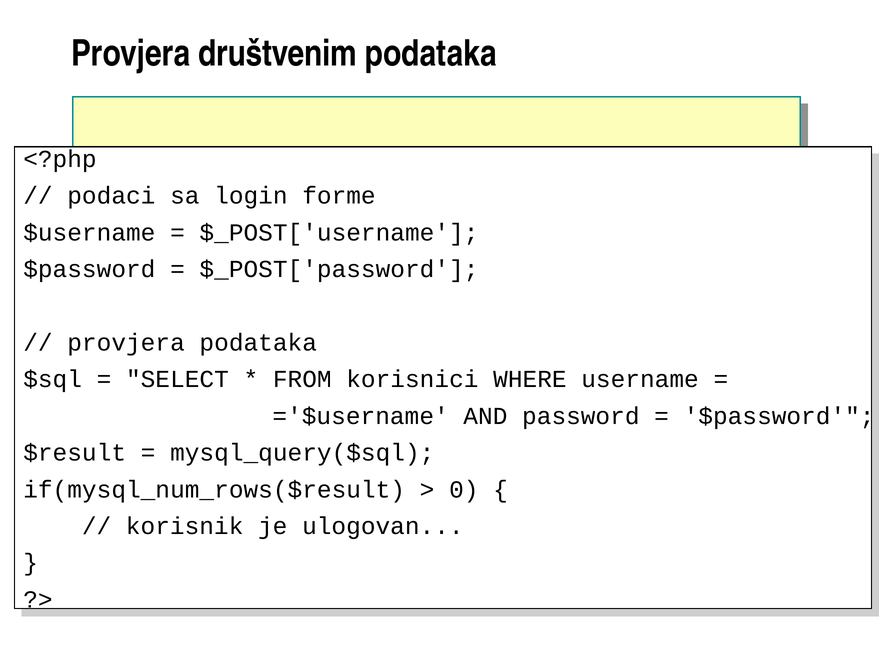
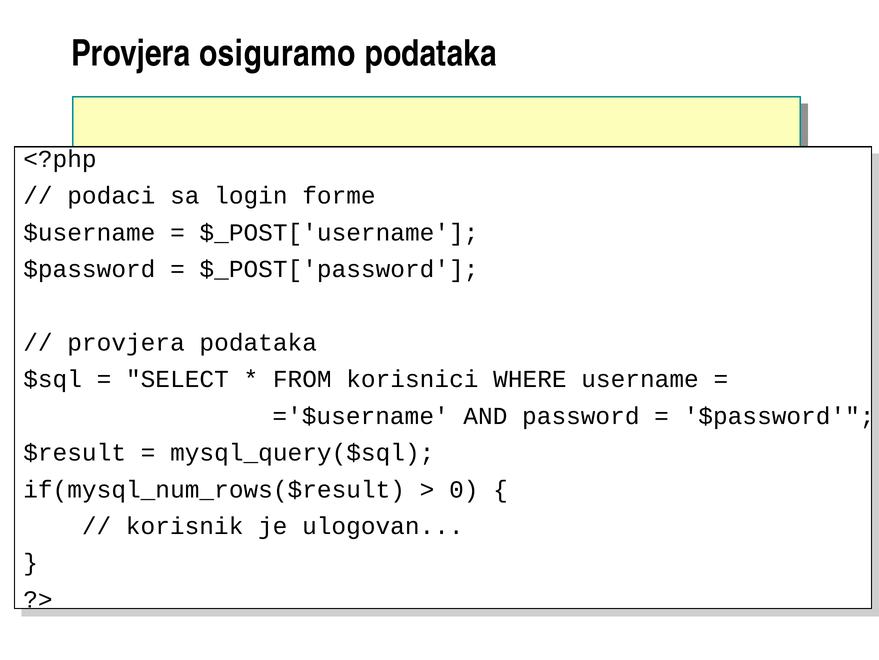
društvenim: društvenim -> osiguramo (277, 54)
